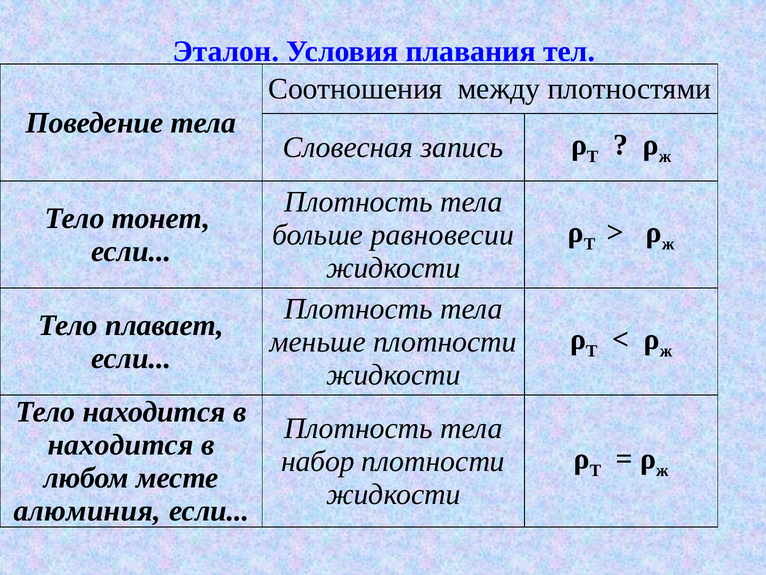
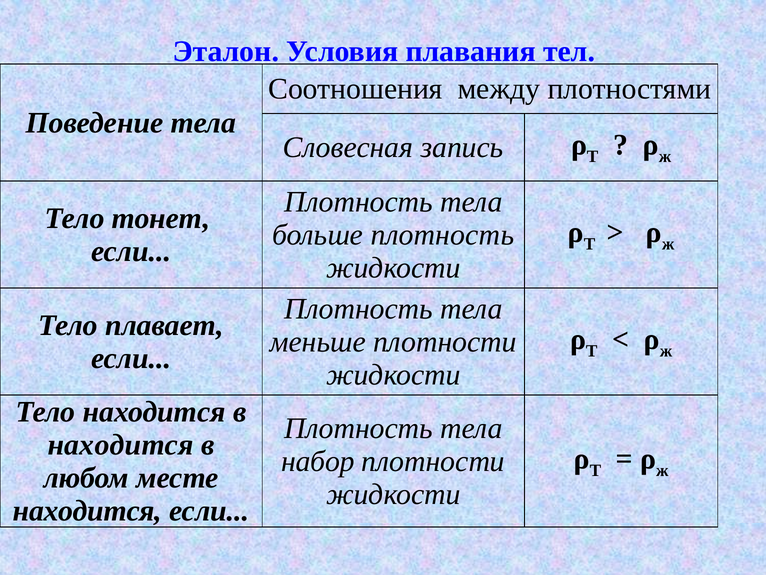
больше равновесии: равновесии -> плотность (442, 235)
алюминия: алюминия -> находится (87, 510)
